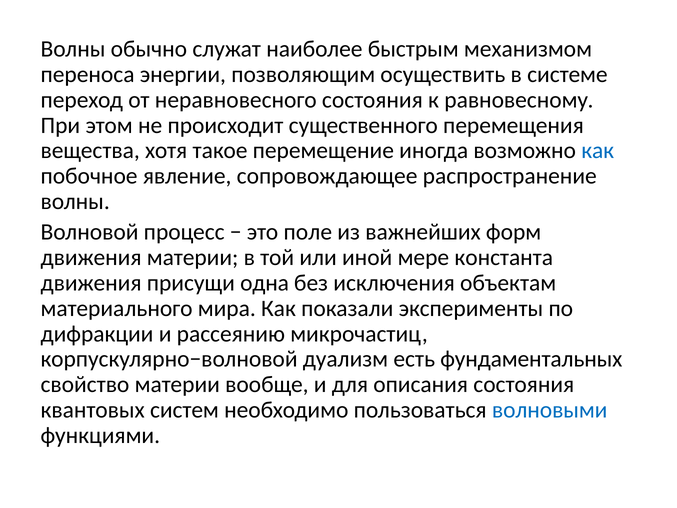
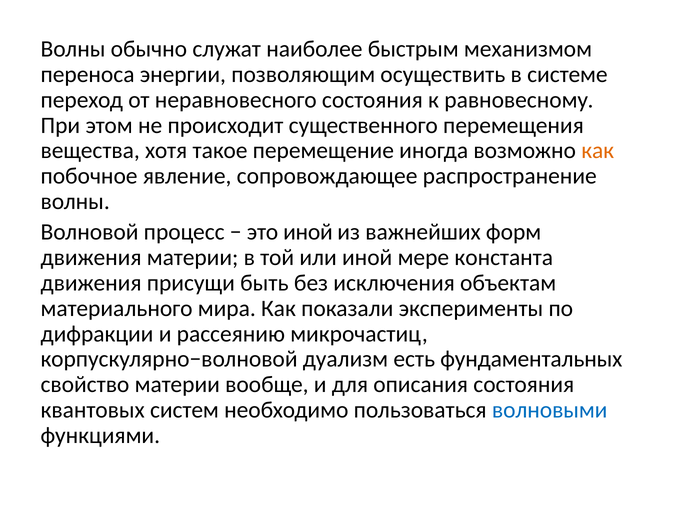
как colour: blue -> orange (598, 151)
это поле: поле -> иной (308, 232)
одна: одна -> быть (264, 283)
